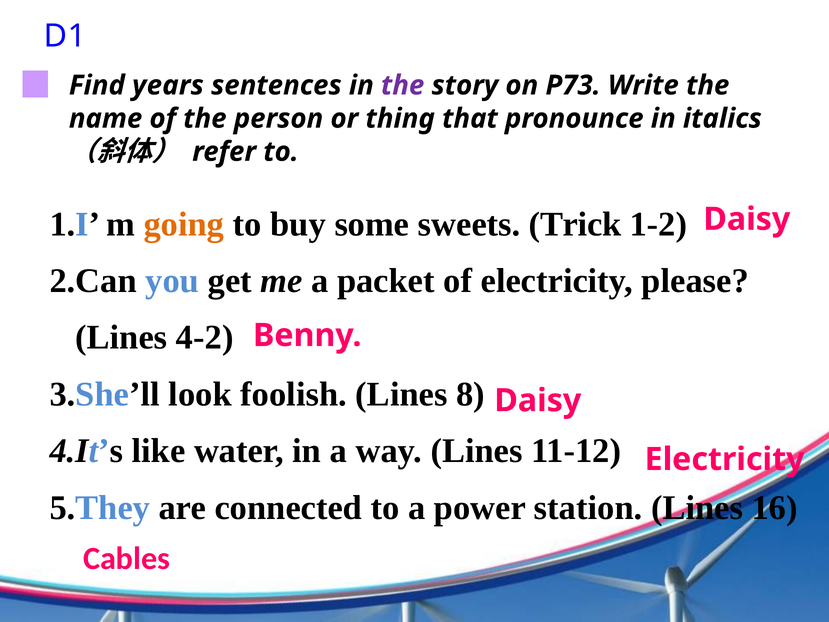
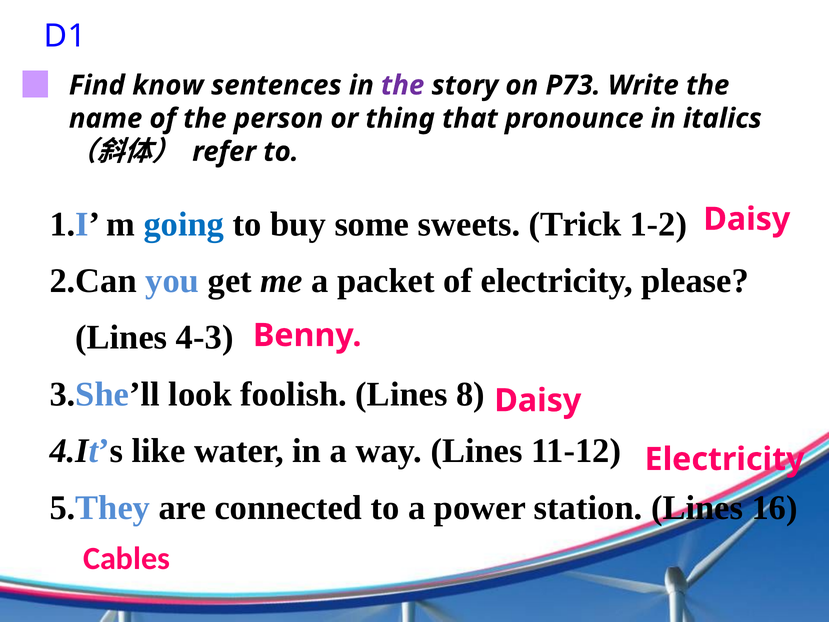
years: years -> know (168, 85)
going colour: orange -> blue (184, 224)
4-2: 4-2 -> 4-3 (205, 337)
